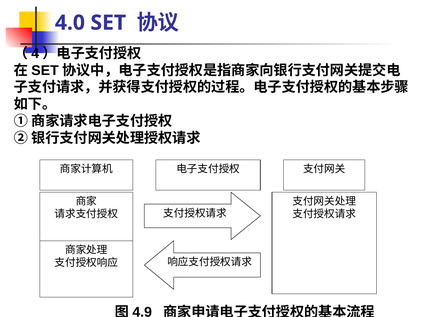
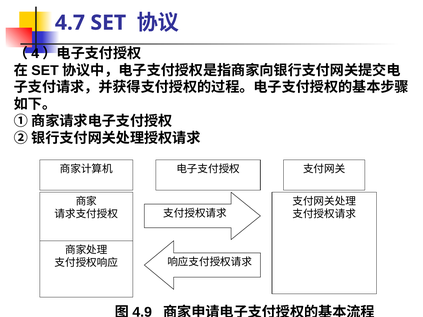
4.0: 4.0 -> 4.7 (70, 23)
